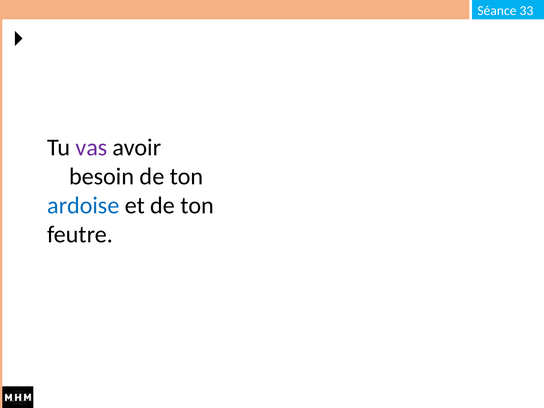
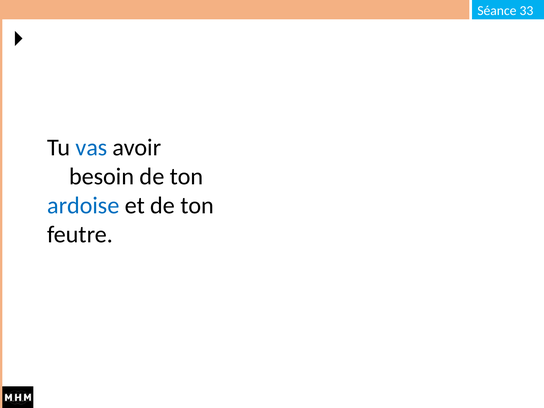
vas colour: purple -> blue (91, 148)
